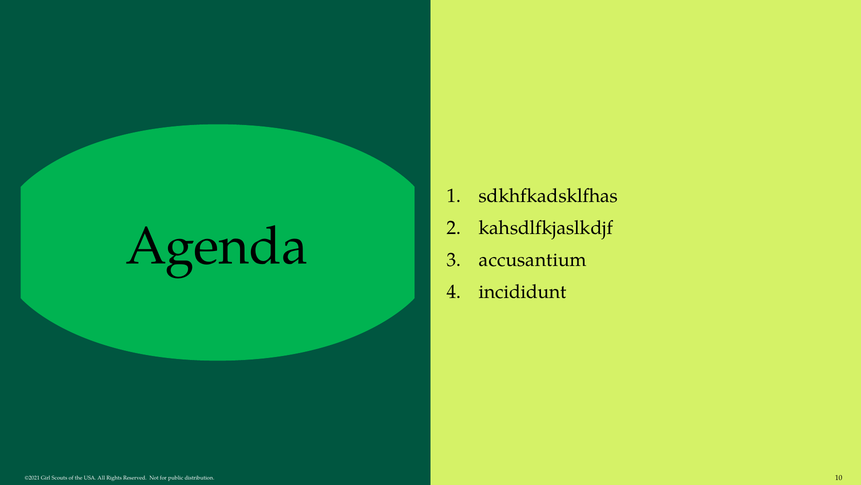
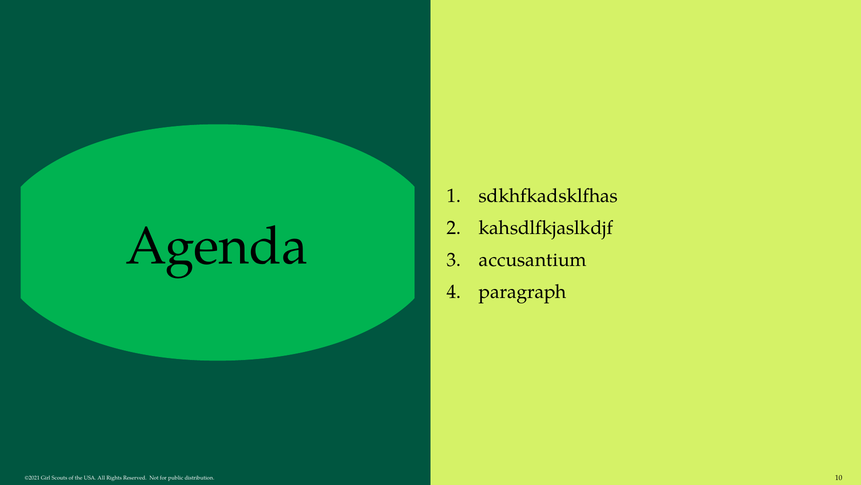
incididunt: incididunt -> paragraph (523, 291)
